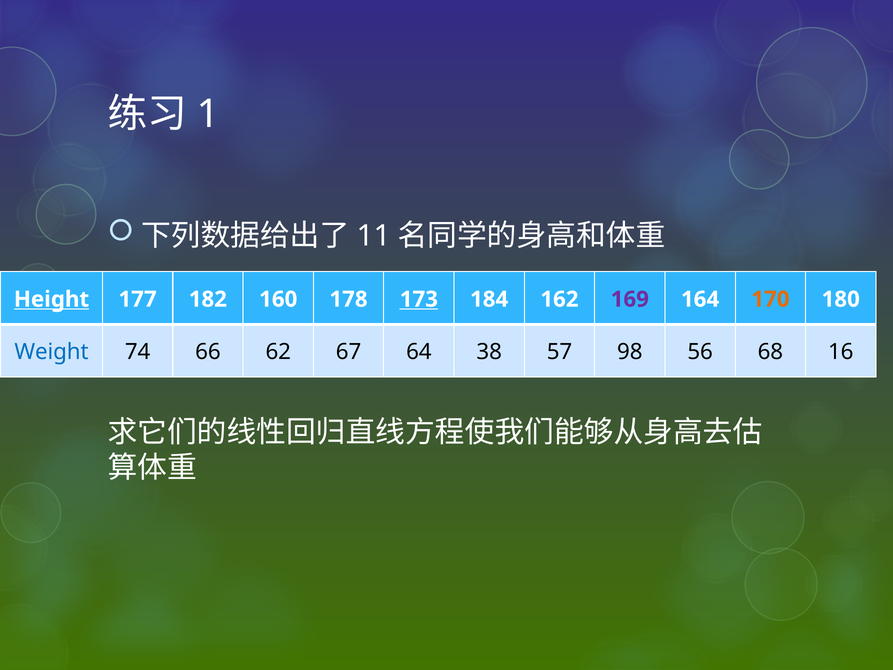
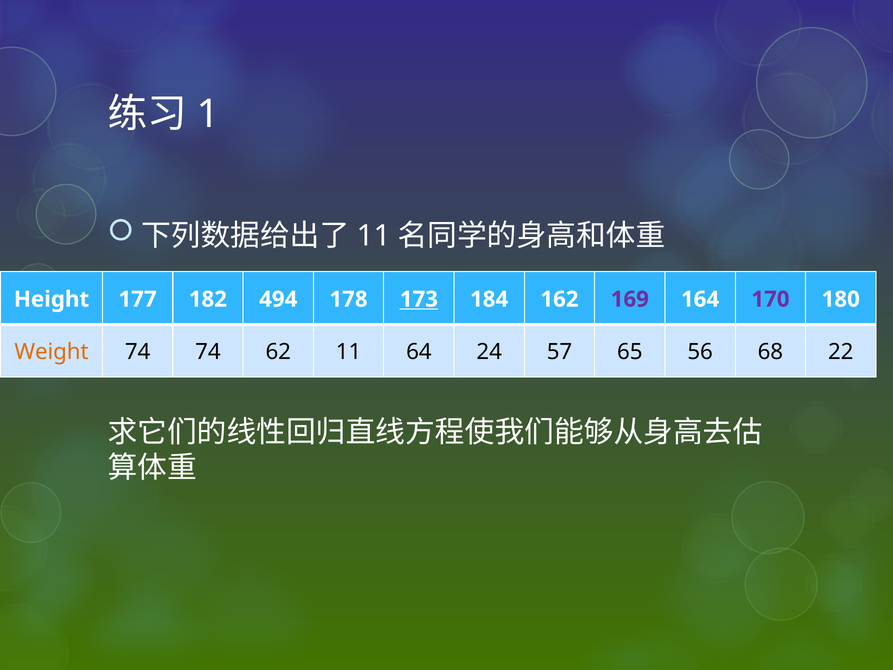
Height underline: present -> none (51, 299)
160: 160 -> 494 (278, 299)
170 colour: orange -> purple (770, 299)
Weight colour: blue -> orange (52, 352)
74 66: 66 -> 74 (208, 352)
62 67: 67 -> 11 (349, 352)
38: 38 -> 24 (489, 352)
98: 98 -> 65 (630, 352)
16: 16 -> 22 (841, 352)
